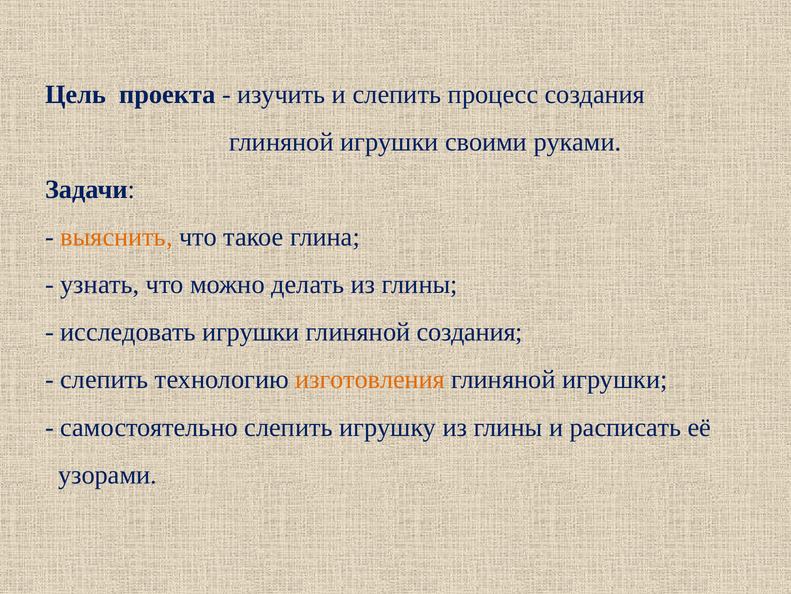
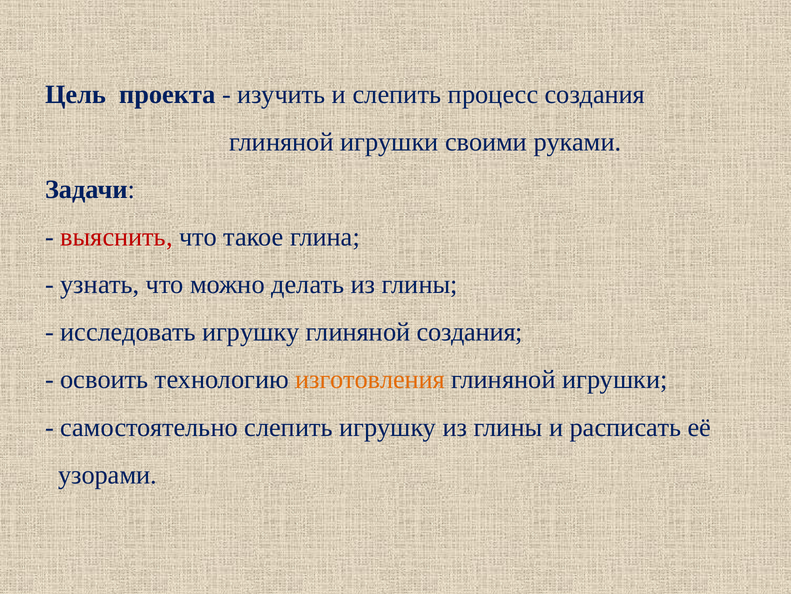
выяснить colour: orange -> red (116, 237)
исследовать игрушки: игрушки -> игрушку (251, 332)
слепить: слепить -> освоить (104, 379)
